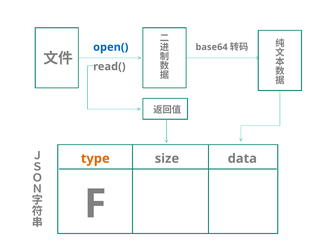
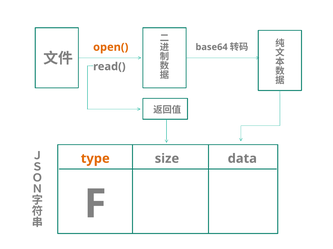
open( colour: blue -> orange (111, 47)
